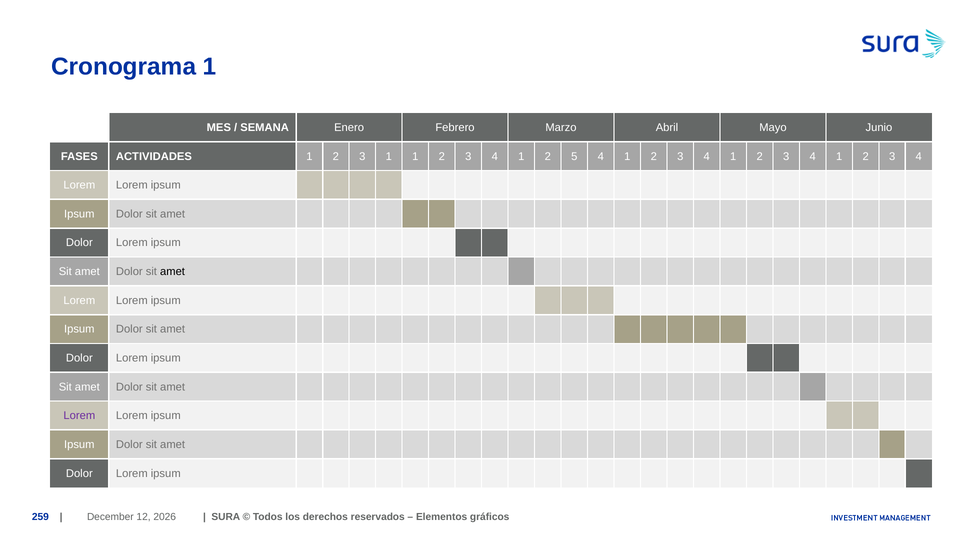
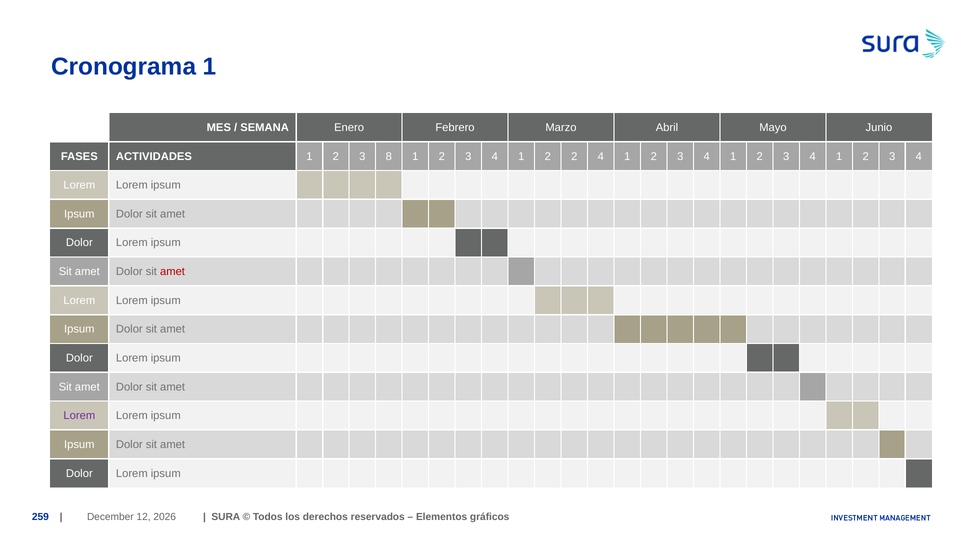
3 1: 1 -> 8 (389, 156)
2 5: 5 -> 2 (574, 156)
amet colour: black -> red (173, 272)
